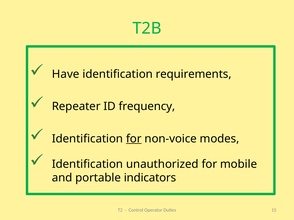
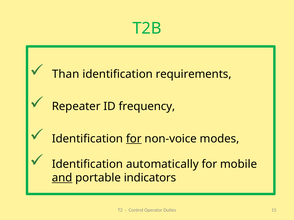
Have: Have -> Than (66, 74)
unauthorized: unauthorized -> automatically (162, 164)
and underline: none -> present (62, 178)
